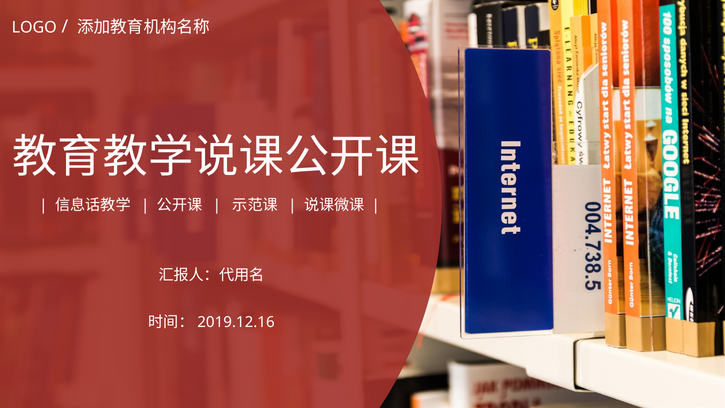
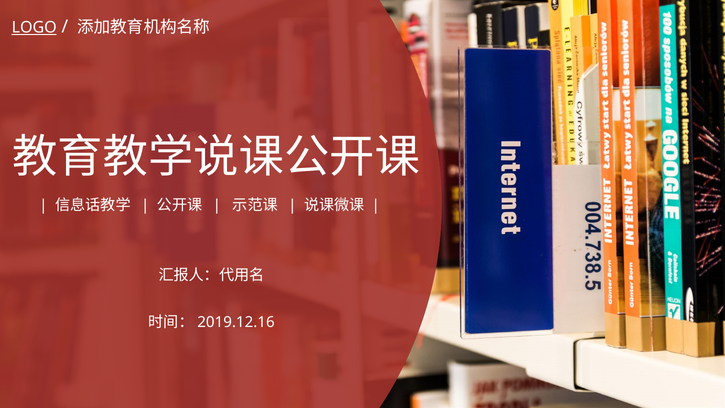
LOGO underline: none -> present (34, 28)
